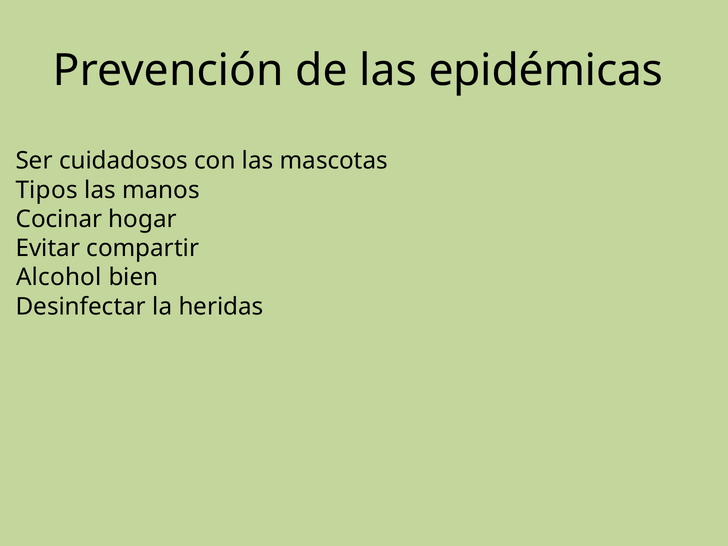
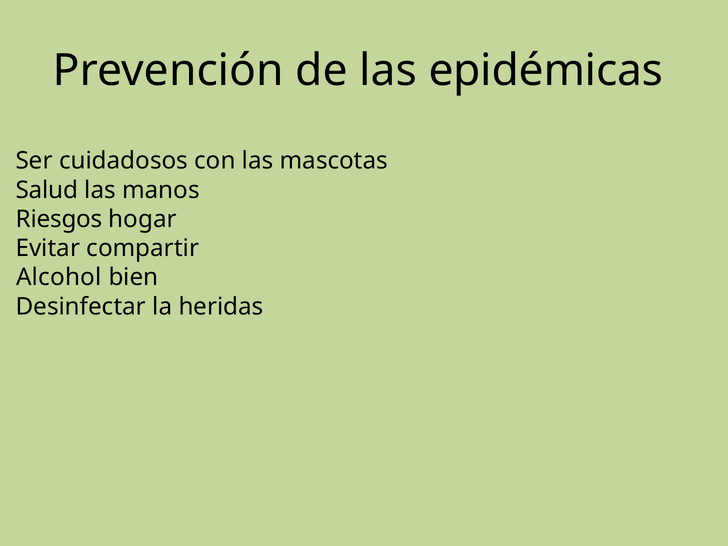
Tipos: Tipos -> Salud (47, 190)
Cocinar: Cocinar -> Riesgos (59, 219)
